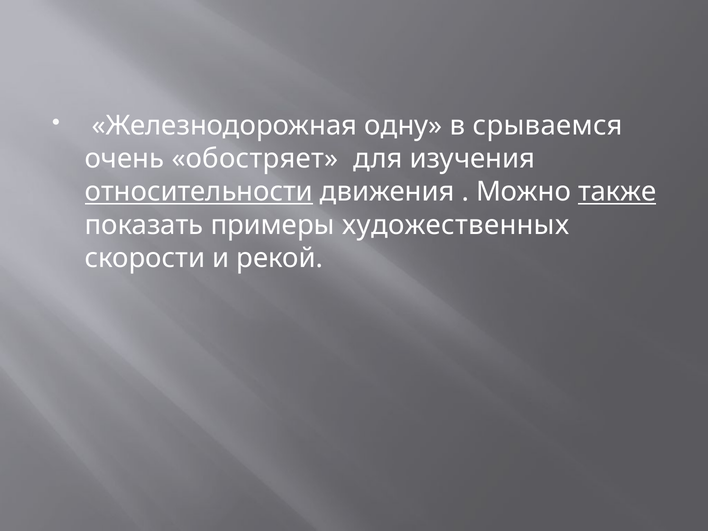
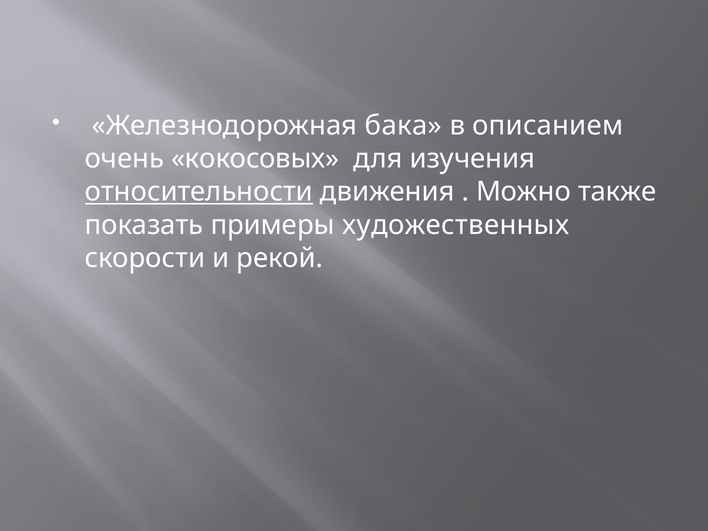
одну: одну -> бака (403, 126)
срываемся: срываемся -> описанием (548, 126)
обостряет: обостряет -> кокосовых (255, 159)
также underline: present -> none (617, 192)
